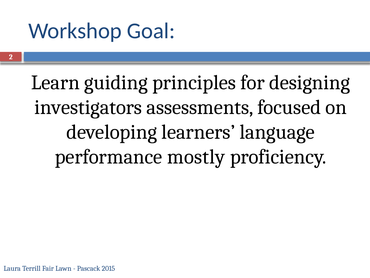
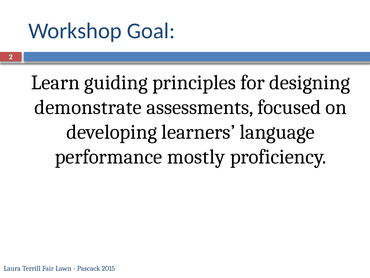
investigators: investigators -> demonstrate (88, 107)
